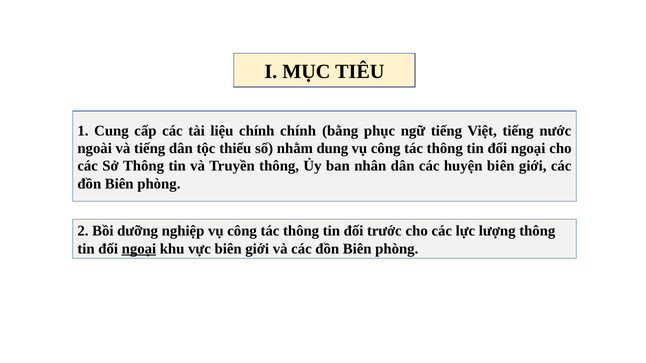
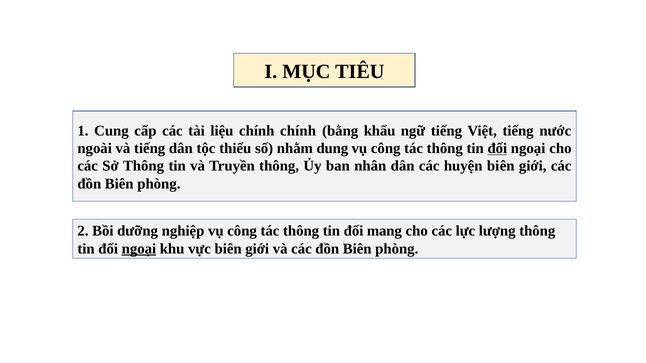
phục: phục -> khẩu (380, 131)
đối underline: none -> present (497, 149)
trước: trước -> mang (384, 231)
